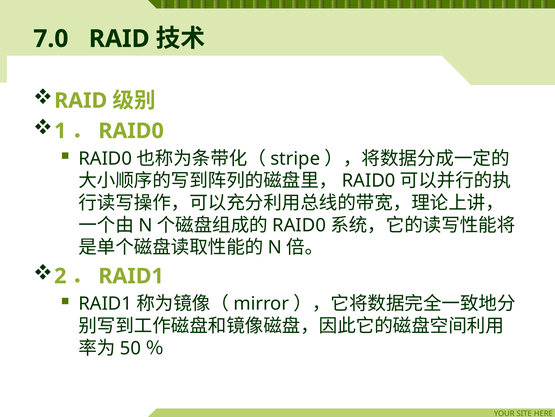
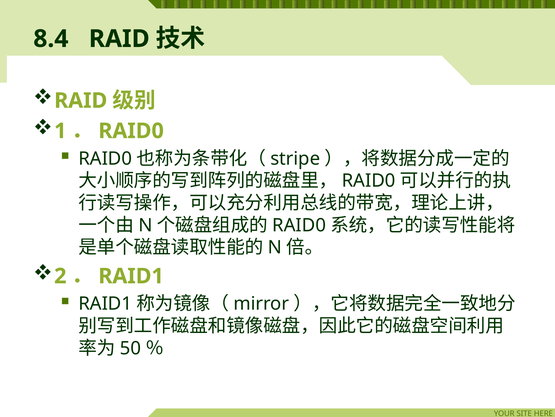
7.0: 7.0 -> 8.4 (51, 39)
